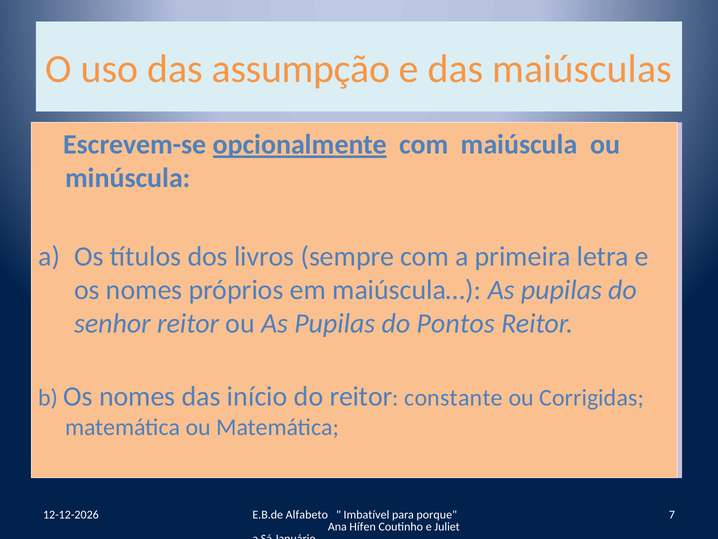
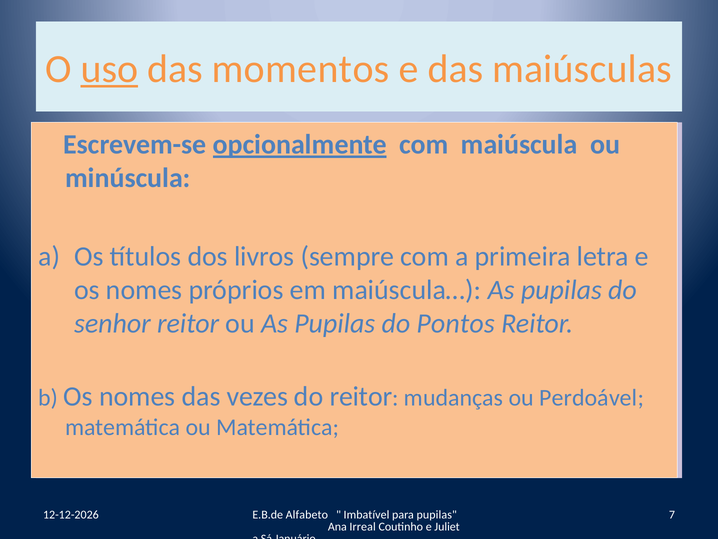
uso underline: none -> present (109, 69)
assumpção: assumpção -> momentos (301, 69)
início: início -> vezes (257, 396)
constante: constante -> mudanças (454, 397)
Corrigidas: Corrigidas -> Perdoável (592, 397)
para porque: porque -> pupilas (437, 514)
Hífen: Hífen -> Irreal (363, 526)
